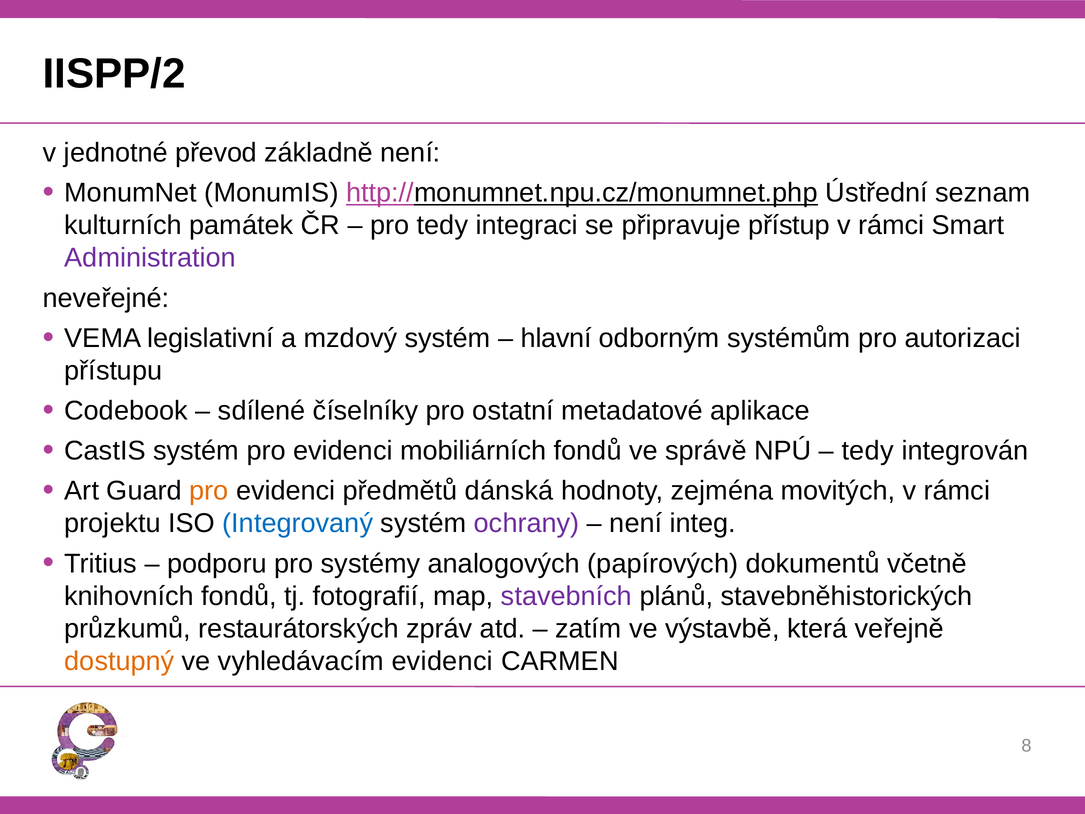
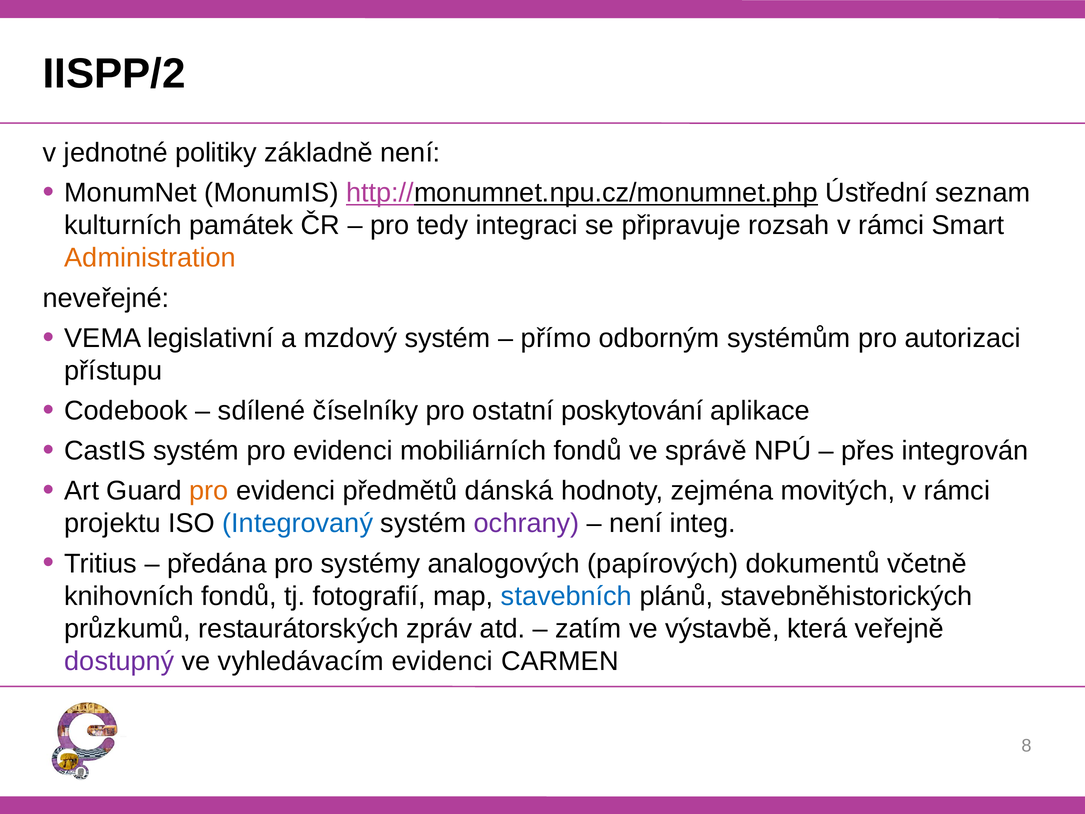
převod: převod -> politiky (216, 153)
přístup: přístup -> rozsah (789, 225)
Administration colour: purple -> orange (150, 258)
hlavní: hlavní -> přímo (556, 338)
metadatové: metadatové -> poskytování (632, 411)
tedy: tedy -> přes (868, 451)
podporu: podporu -> předána (217, 563)
stavebních colour: purple -> blue (567, 596)
dostupný colour: orange -> purple (119, 661)
